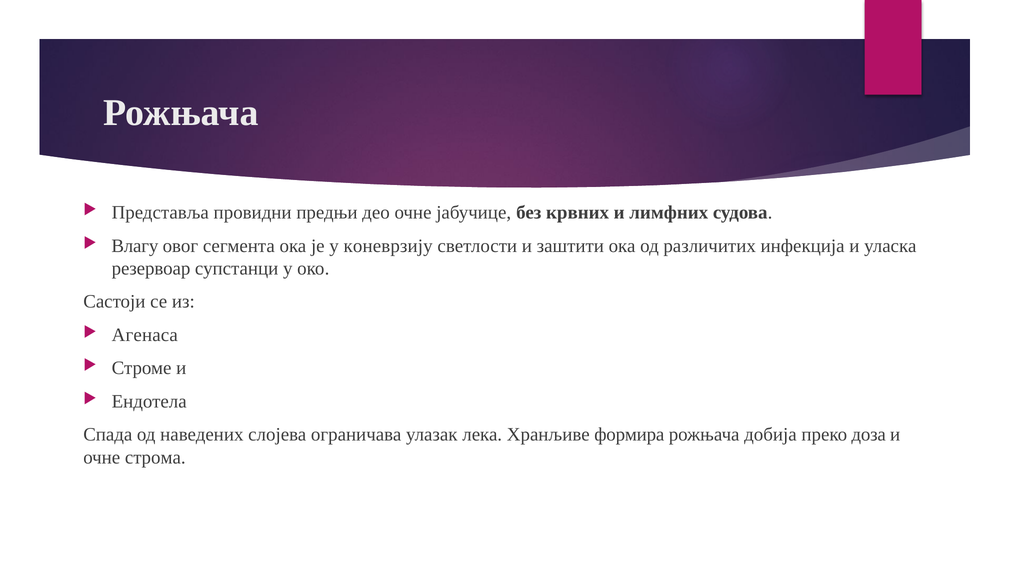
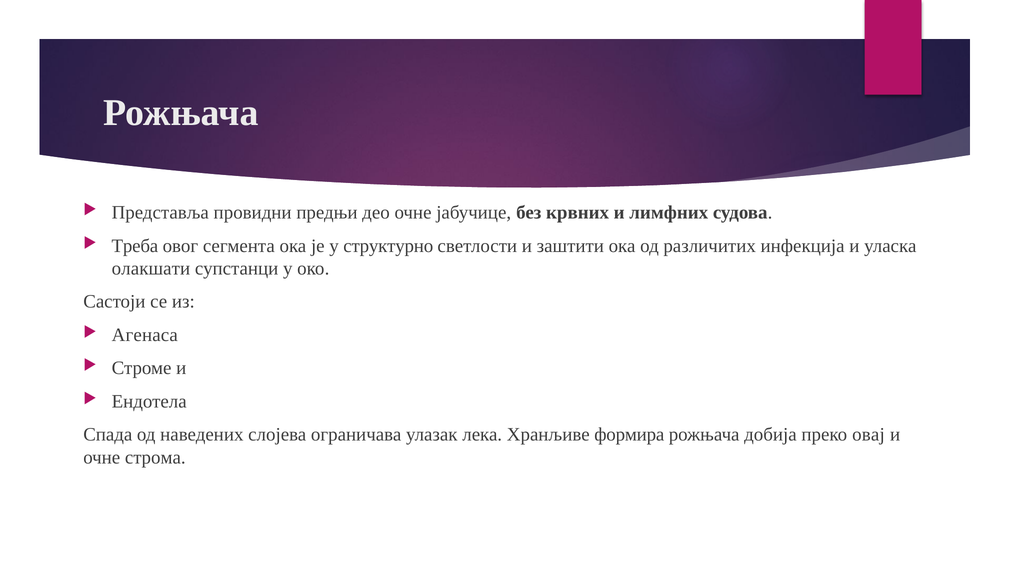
Влагу: Влагу -> Треба (135, 246)
коневрзију: коневрзију -> структурно (388, 246)
резервоар: резервоар -> олакшати (151, 269)
доза: доза -> овај (868, 435)
